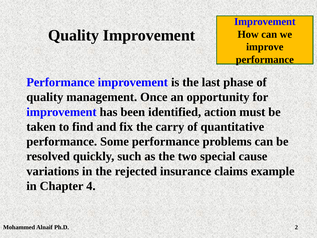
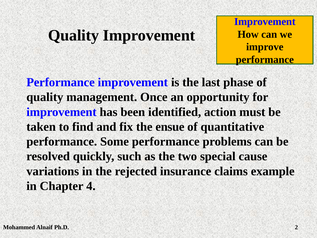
carry: carry -> ensue (170, 127)
